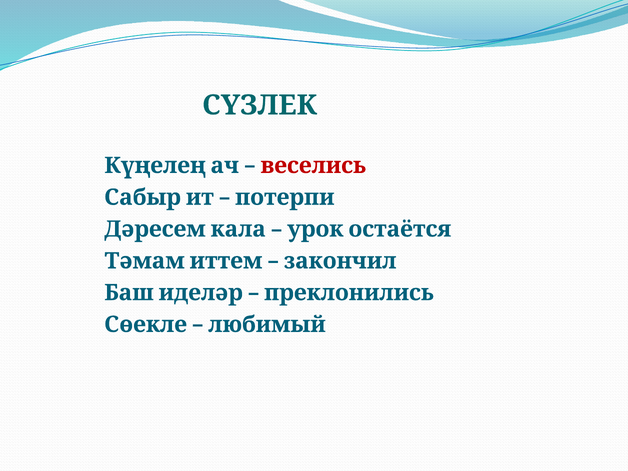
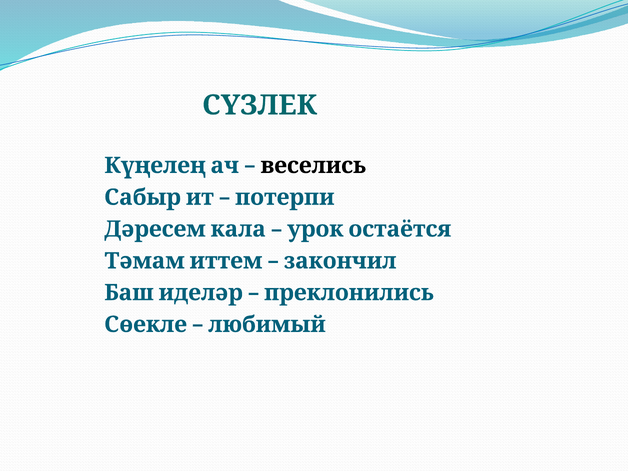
веселись colour: red -> black (313, 166)
